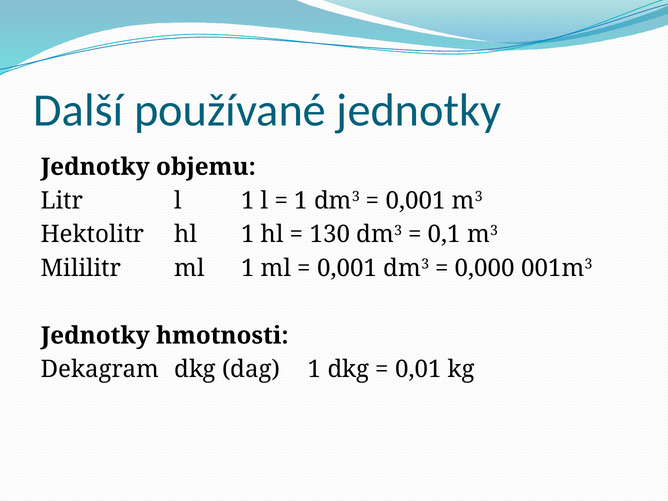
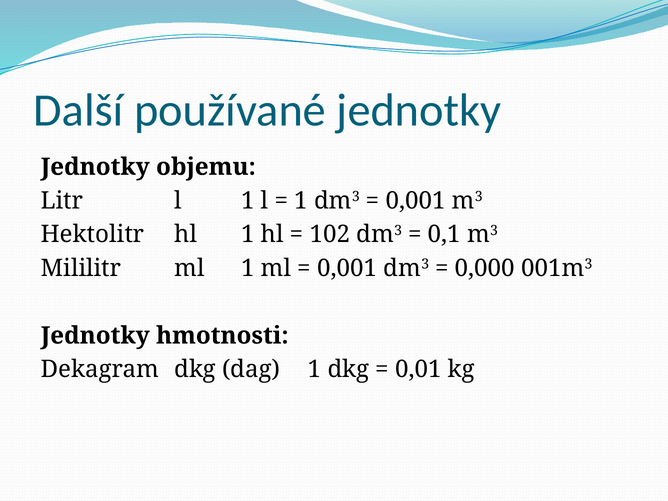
130: 130 -> 102 (330, 234)
